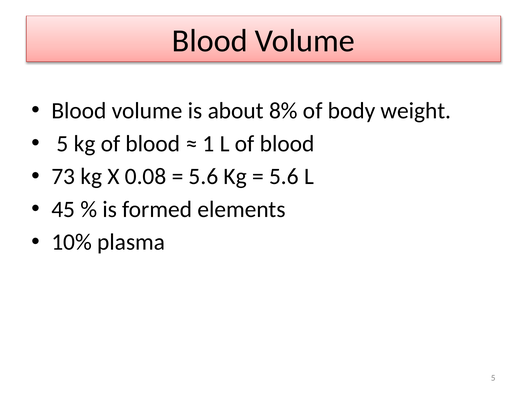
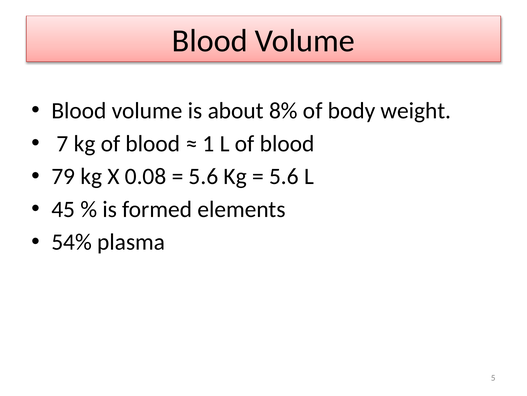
5: 5 -> 7 (63, 143)
73: 73 -> 79 (63, 176)
10%: 10% -> 54% (72, 242)
